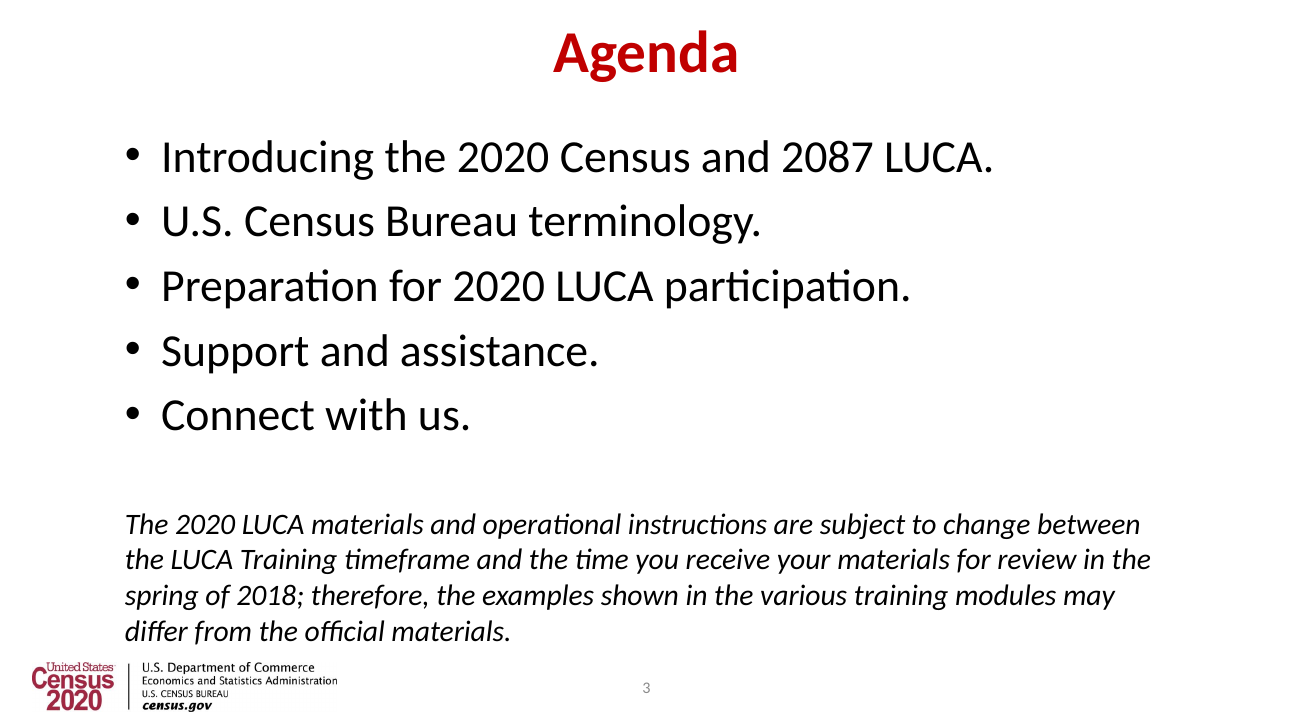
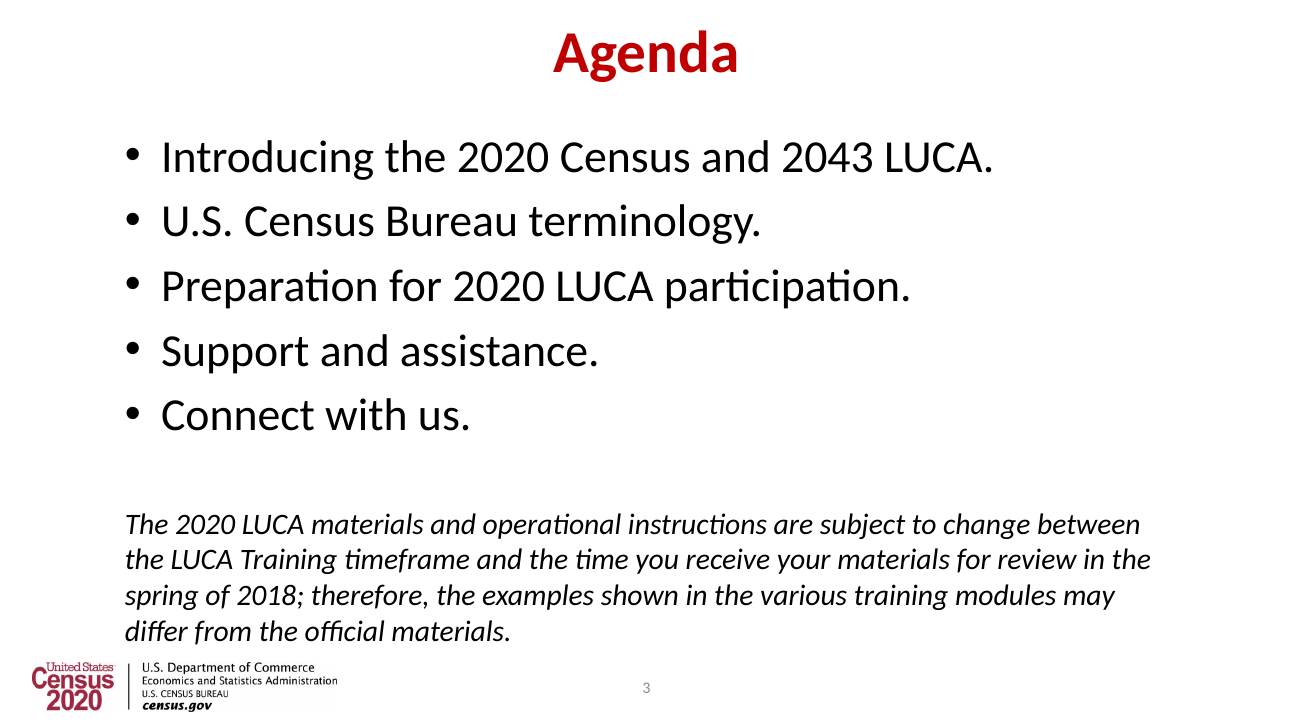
2087: 2087 -> 2043 (827, 157)
